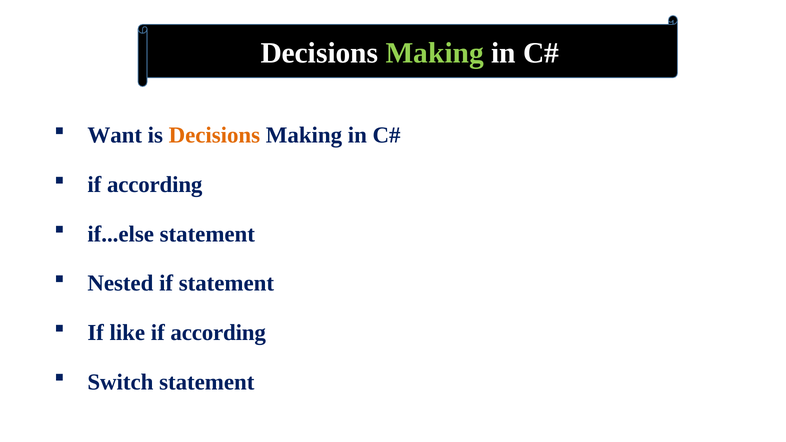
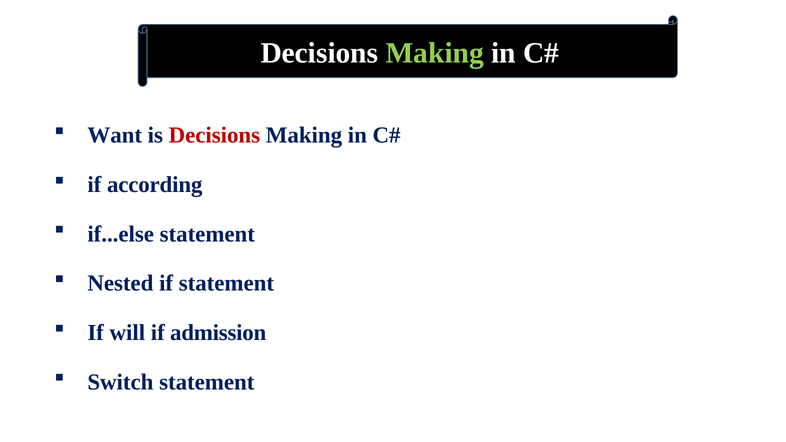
Decisions colour: orange -> red (214, 135)
like: like -> will (127, 333)
according: according -> admission (218, 333)
